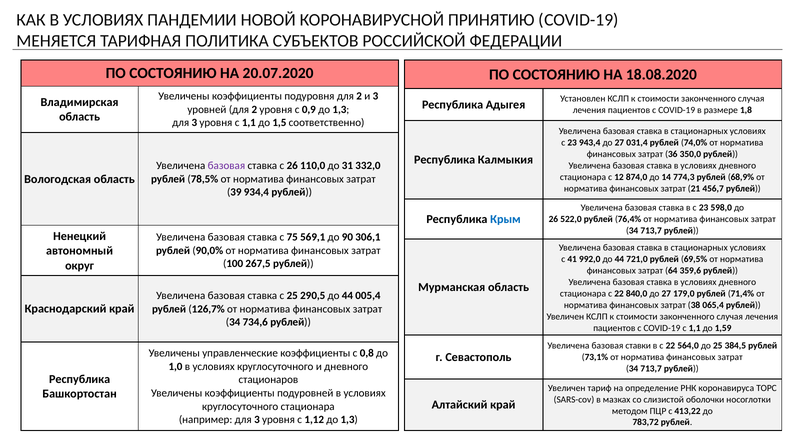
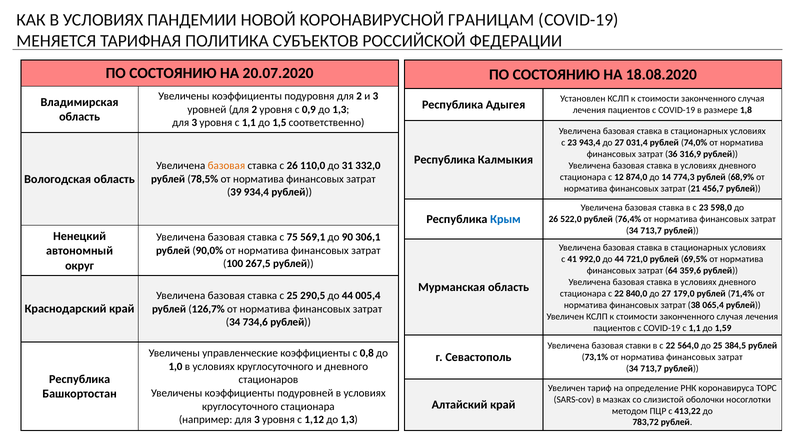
ПРИНЯТИЮ: ПРИНЯТИЮ -> ГРАНИЦАМ (491, 20)
350,0: 350,0 -> 316,9 (690, 154)
базовая colour: purple -> orange (226, 166)
